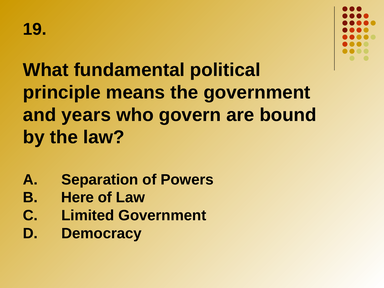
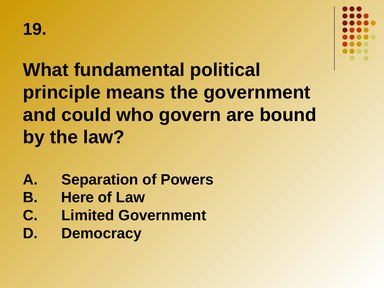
years: years -> could (86, 115)
